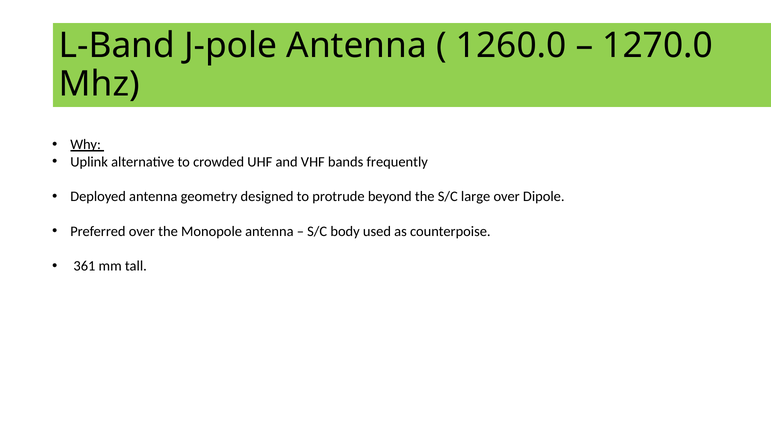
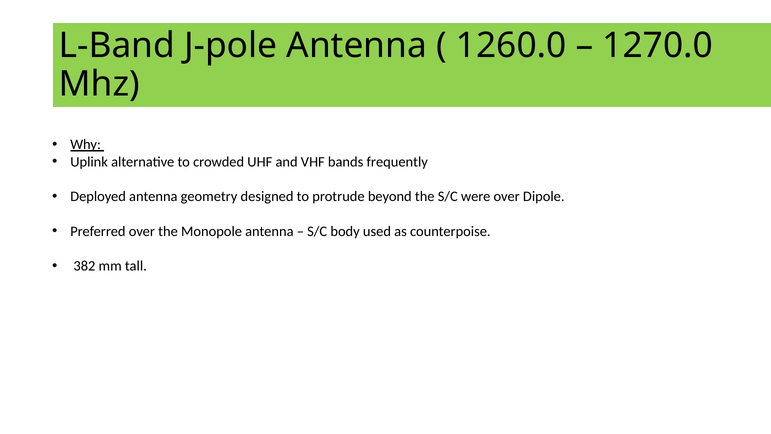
large: large -> were (476, 197)
361: 361 -> 382 (84, 266)
